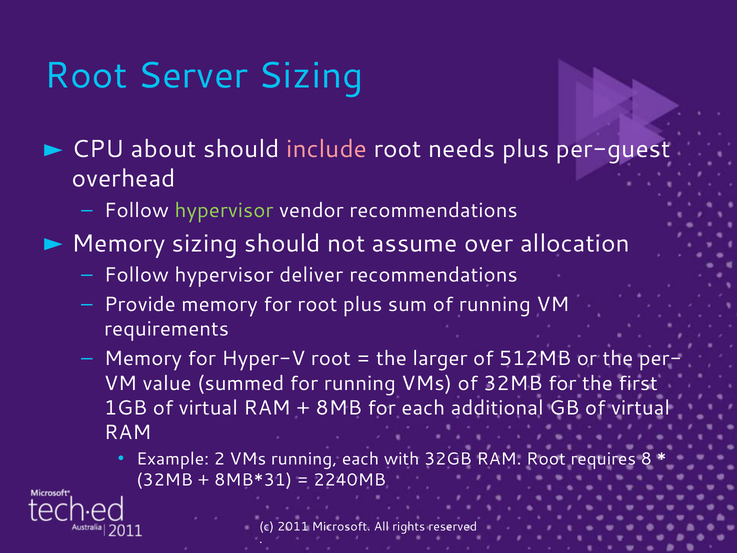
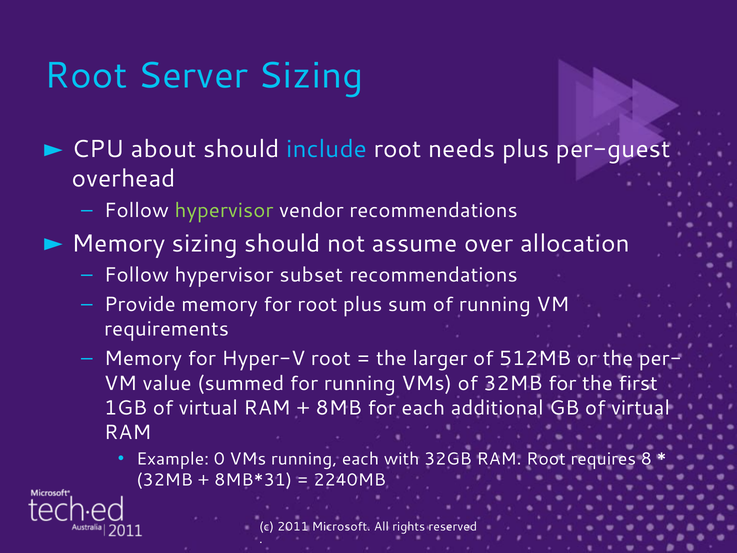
include colour: pink -> light blue (327, 149)
deliver: deliver -> subset (311, 275)
2: 2 -> 0 (219, 459)
